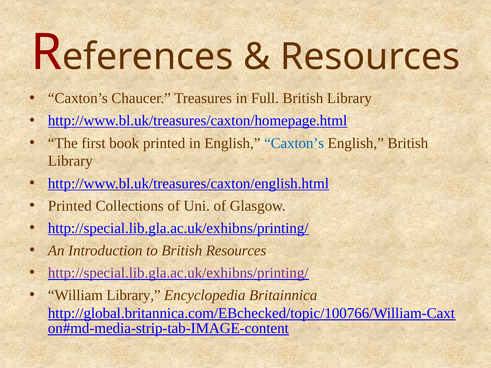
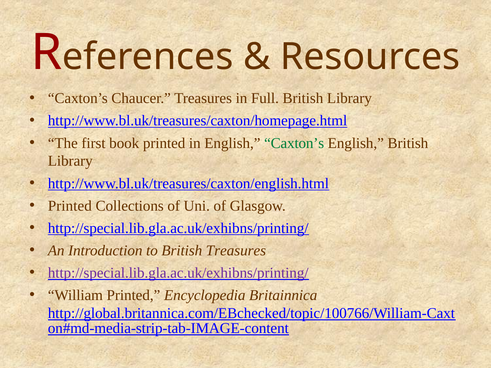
Caxton’s colour: blue -> green (294, 143)
British Resources: Resources -> Treasures (236, 251)
William Library: Library -> Printed (133, 295)
